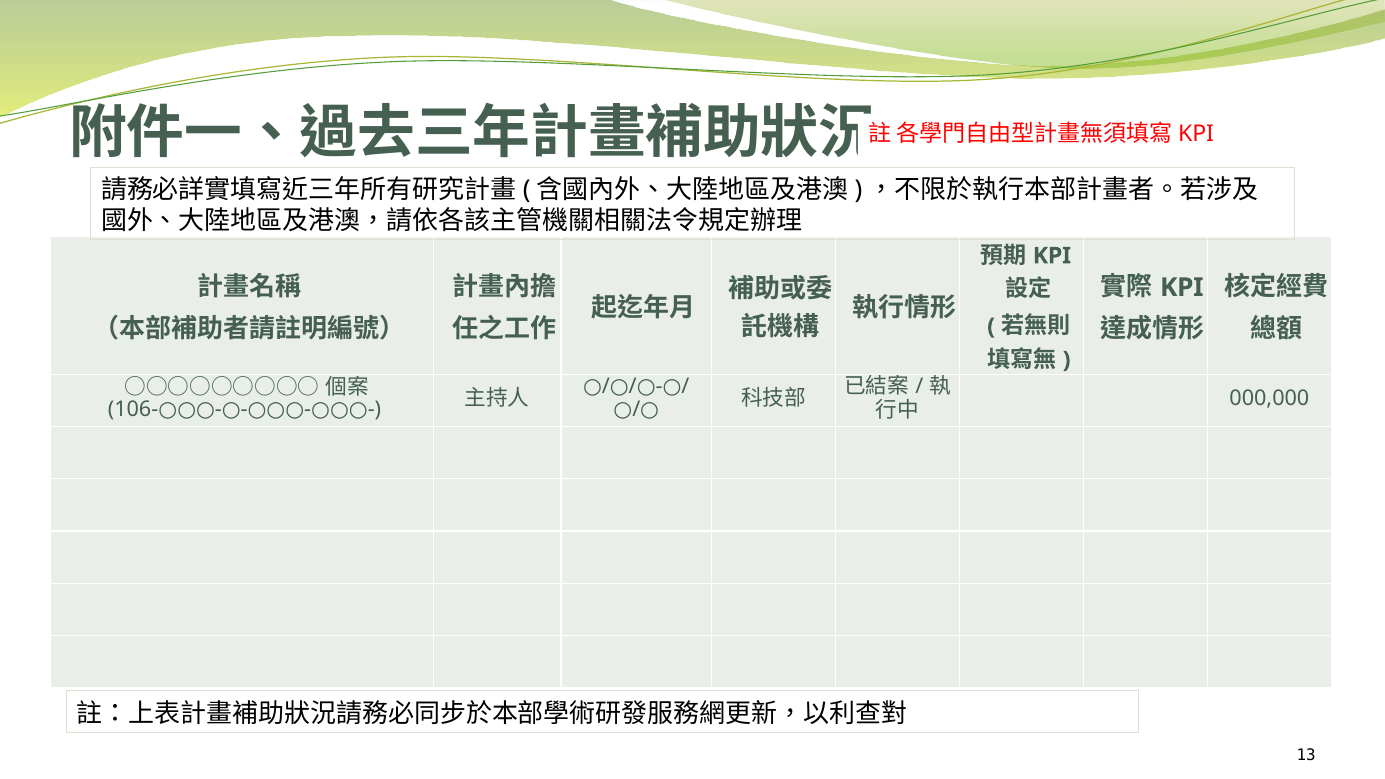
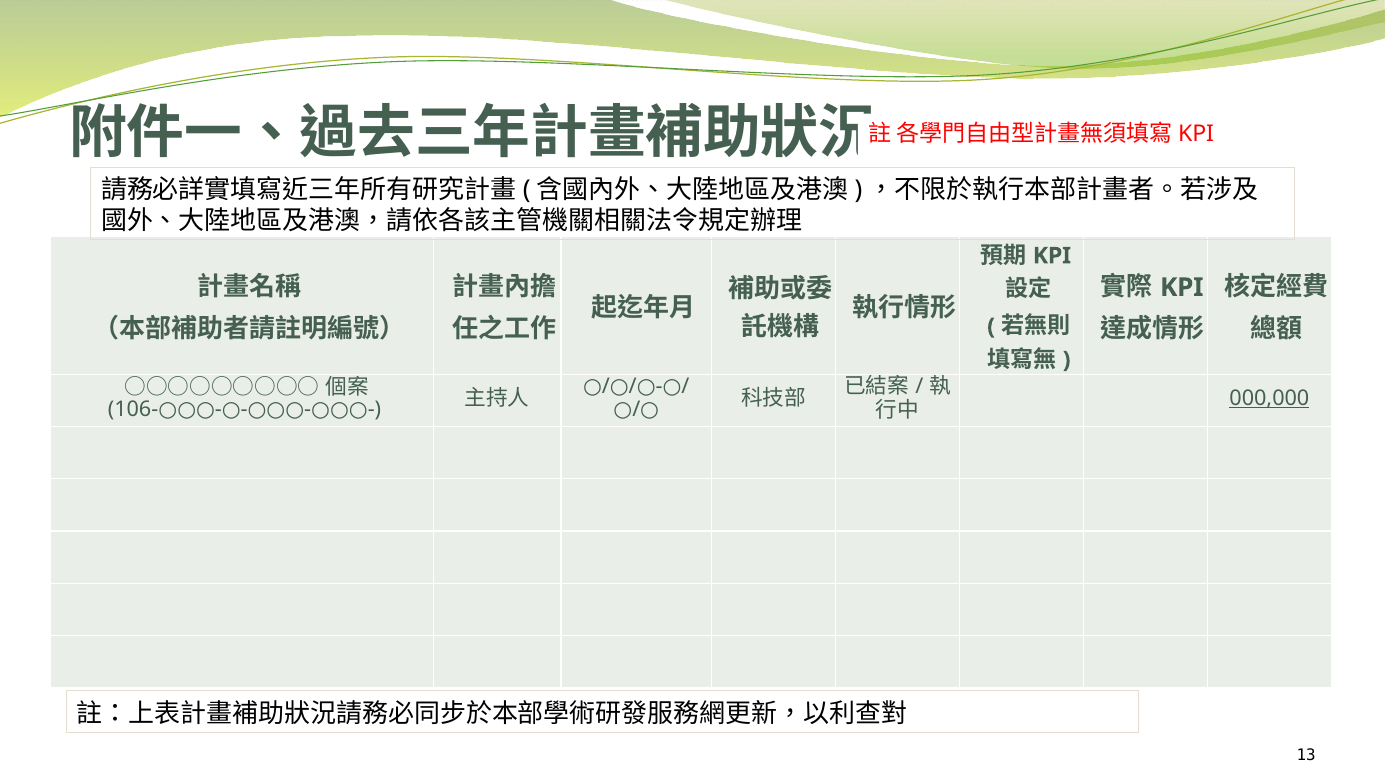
000,000 underline: none -> present (1269, 398)
